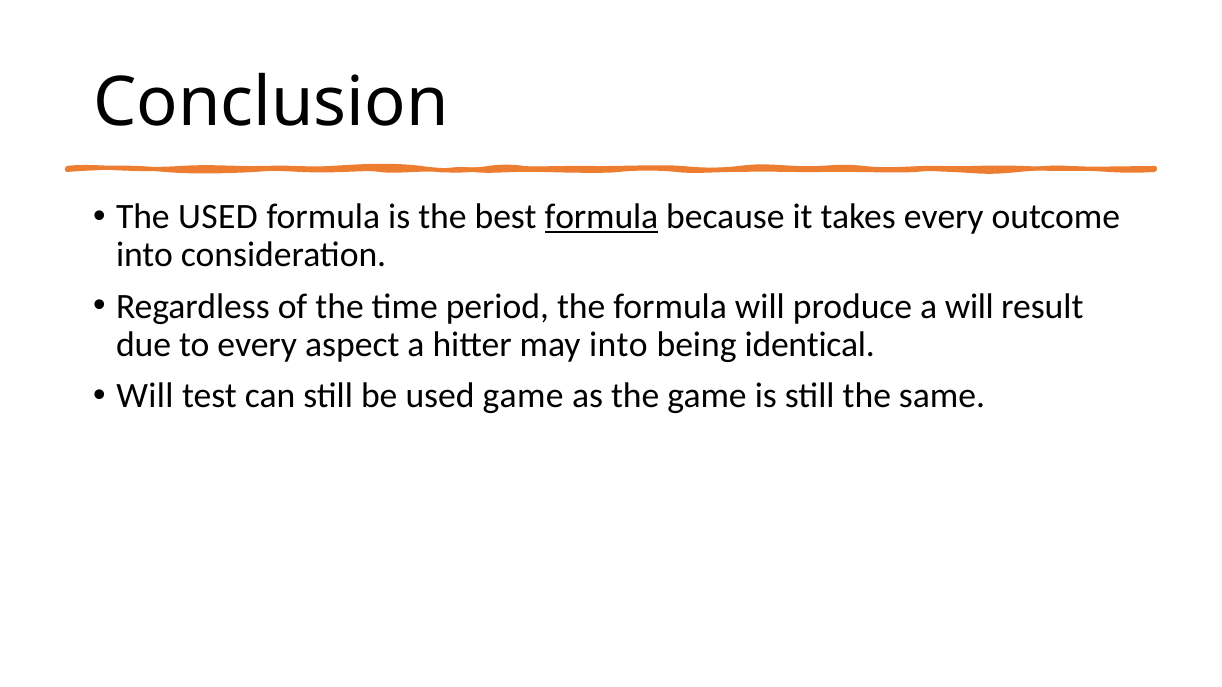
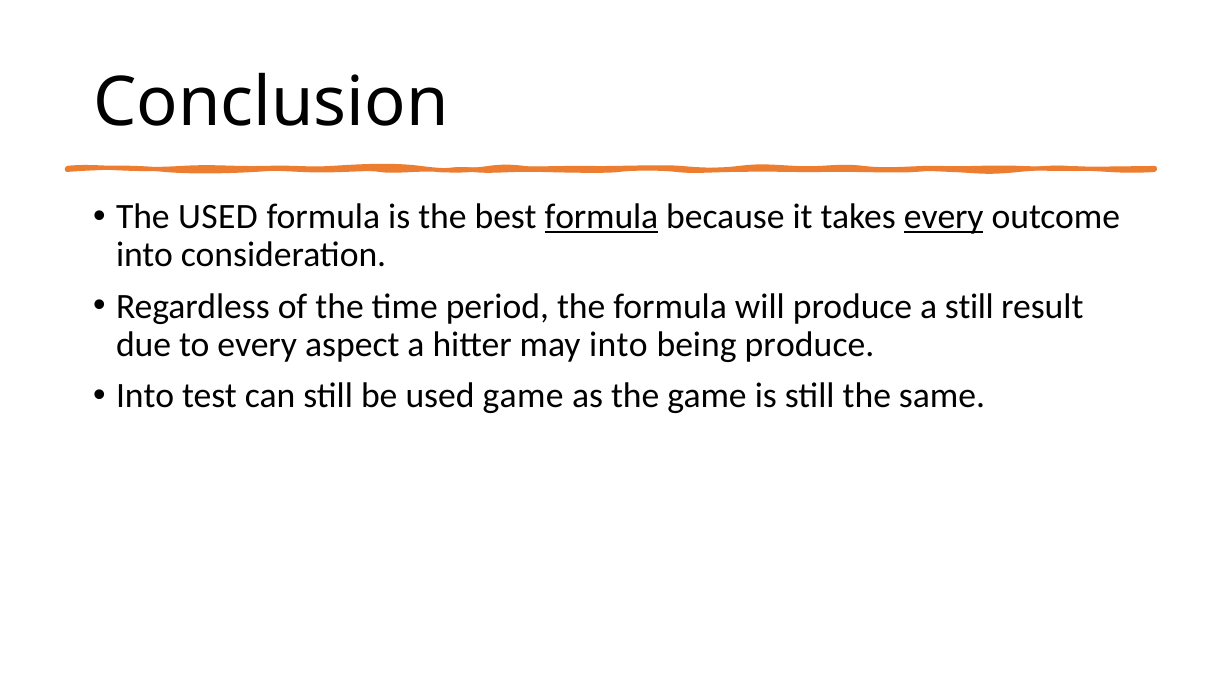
every underline: none -> present (944, 217)
a will: will -> still (969, 307)
being identical: identical -> produce (810, 345)
Will: Will -> Into (145, 396)
